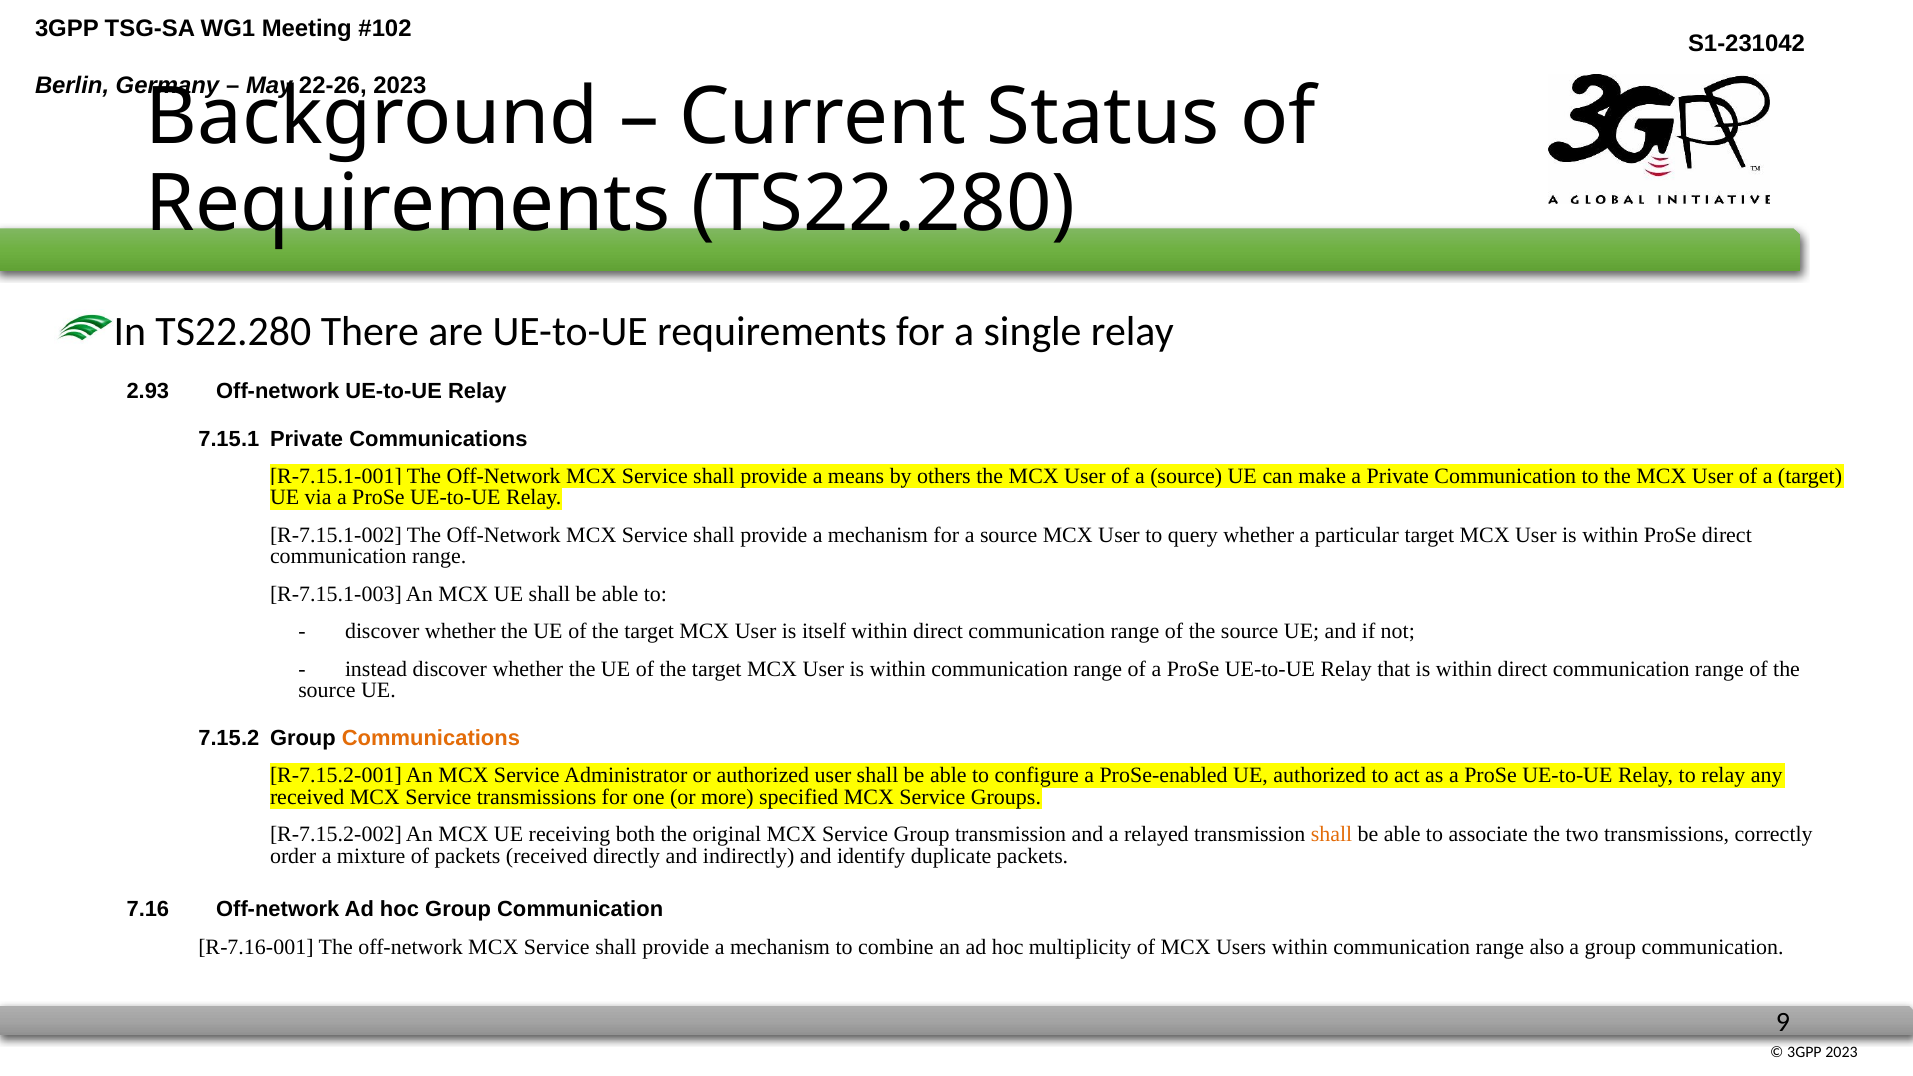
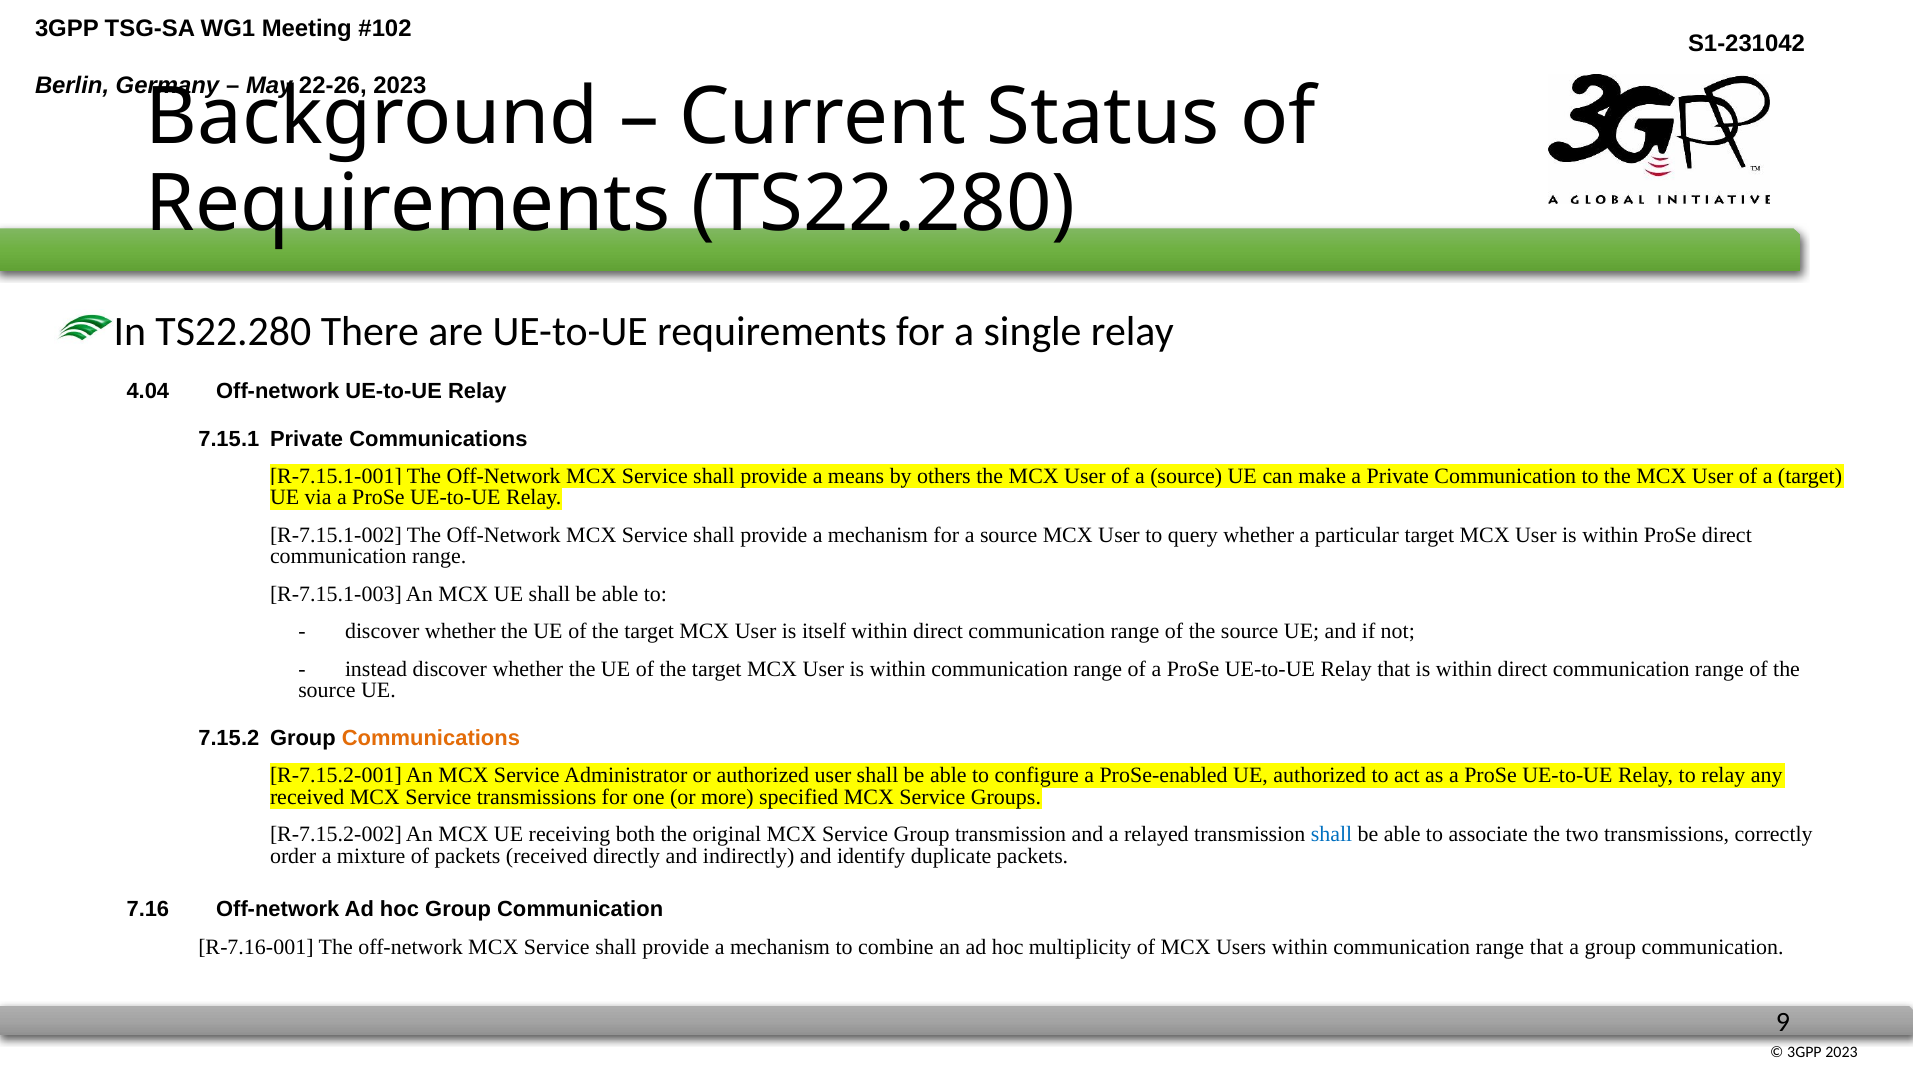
2.93: 2.93 -> 4.04 (148, 391)
shall colour: orange -> blue (1332, 835)
range also: also -> that (1547, 947)
